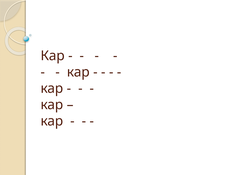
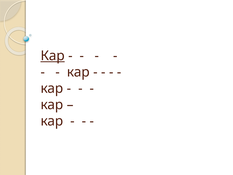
Кар underline: none -> present (53, 56)
